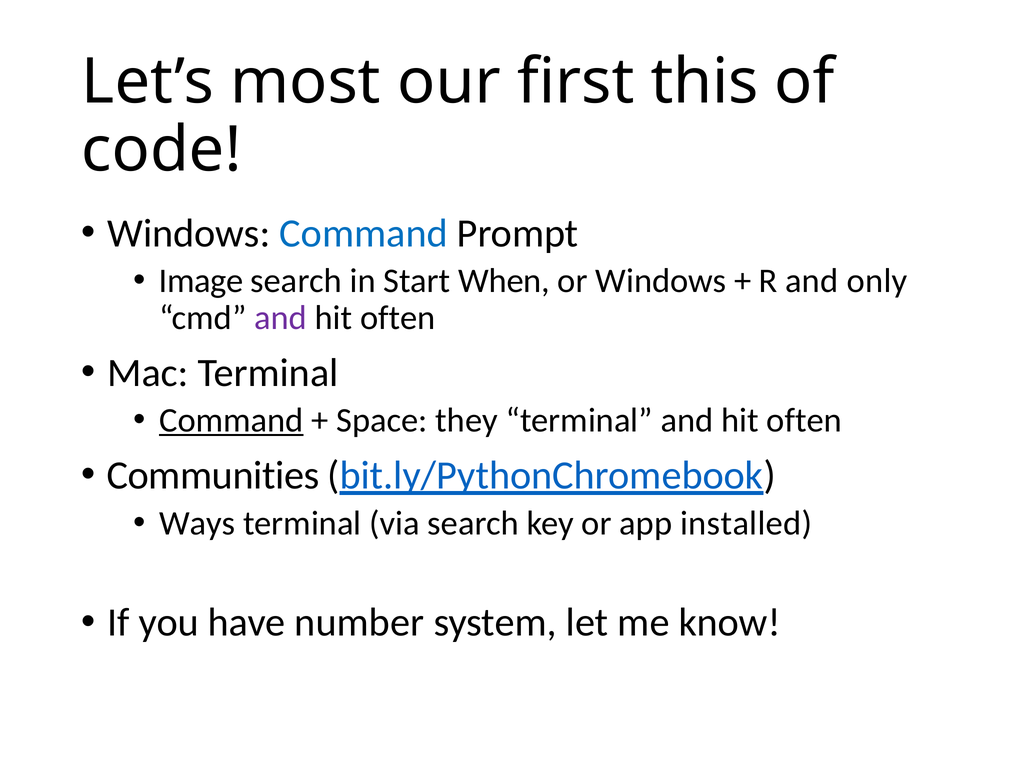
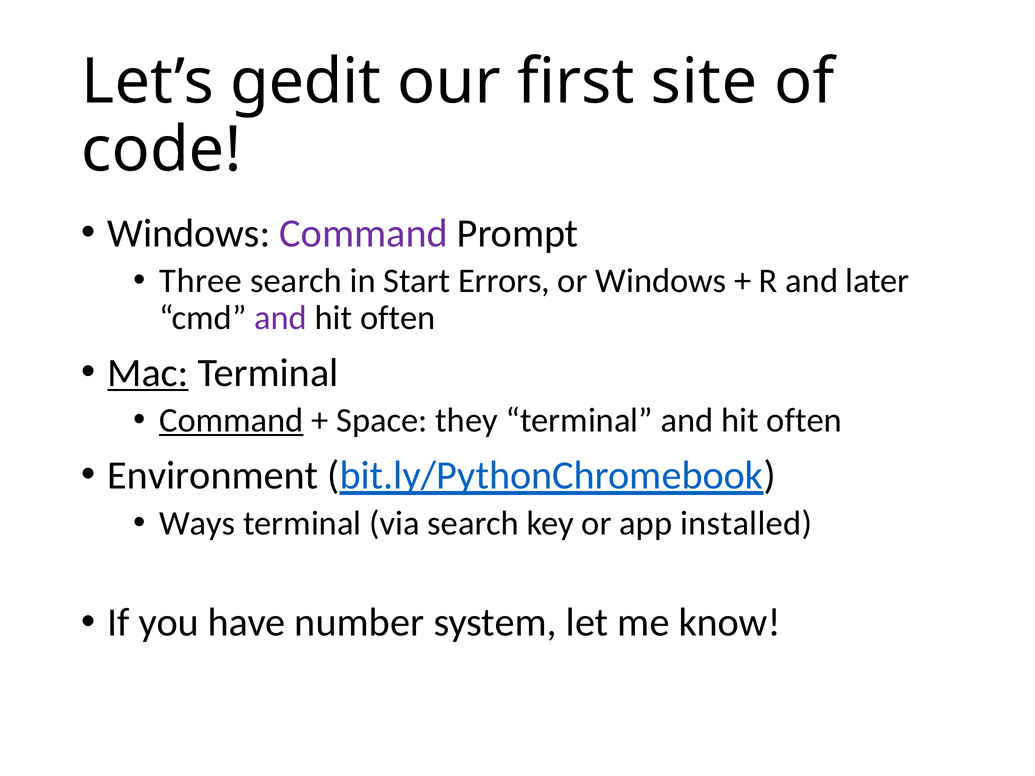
most: most -> gedit (306, 82)
this: this -> site (704, 82)
Command colour: blue -> purple (364, 233)
Image: Image -> Three (201, 281)
When: When -> Errors (504, 281)
only: only -> later (877, 281)
Mac underline: none -> present (148, 373)
Communities: Communities -> Environment (213, 476)
